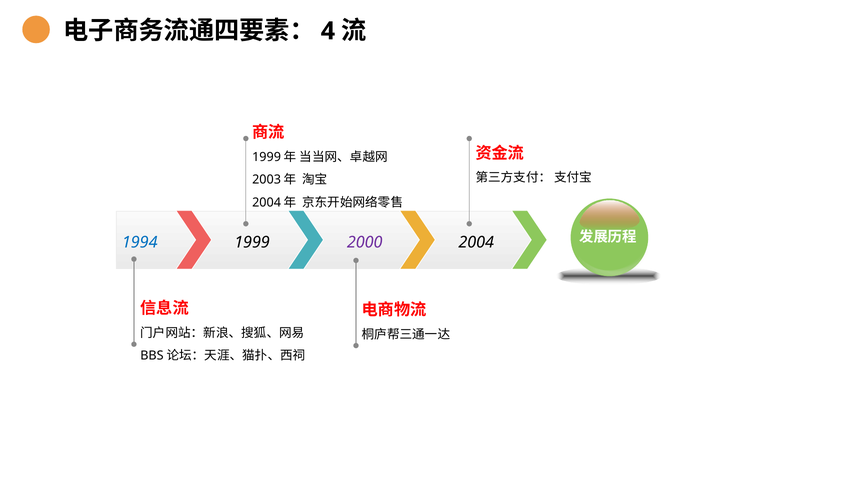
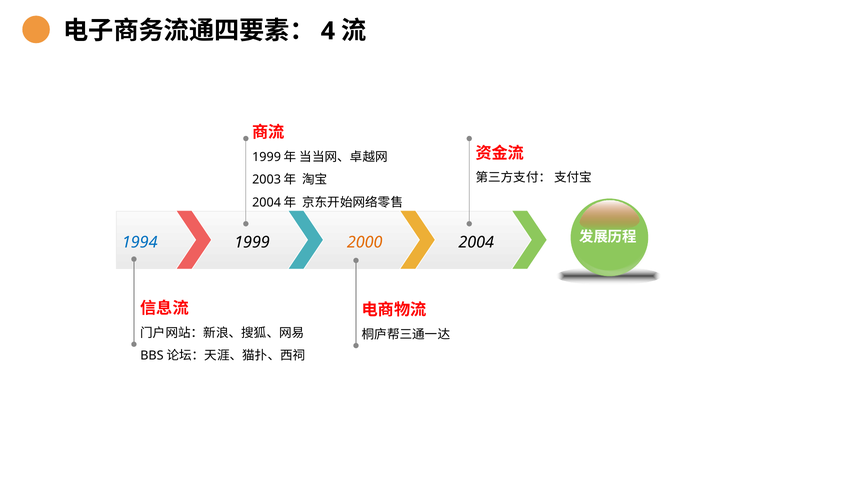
2000 colour: purple -> orange (365, 242)
